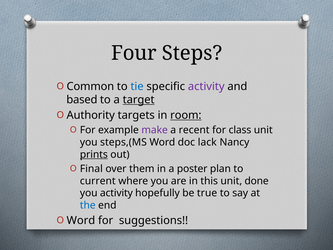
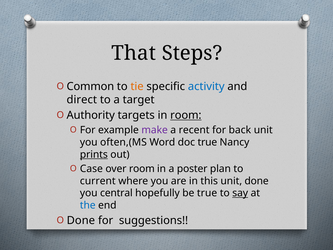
Four: Four -> That (134, 53)
tie colour: blue -> orange (137, 86)
activity colour: purple -> blue (206, 86)
based: based -> direct (82, 100)
target underline: present -> none (139, 100)
class: class -> back (240, 130)
steps,(MS: steps,(MS -> often,(MS (123, 142)
doc lack: lack -> true (207, 142)
Final: Final -> Case (91, 169)
over them: them -> room (142, 169)
you activity: activity -> central (116, 193)
say underline: none -> present (240, 193)
Word: Word -> Done (81, 220)
